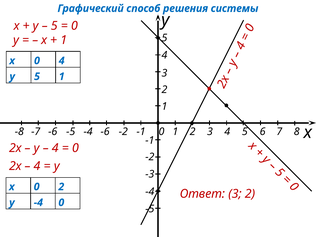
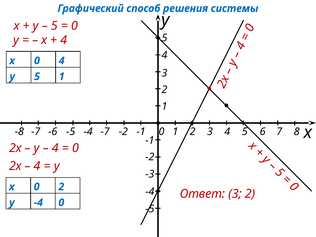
1: 1 -> 4 (64, 40)
-4 -6: -6 -> -7 (105, 132)
